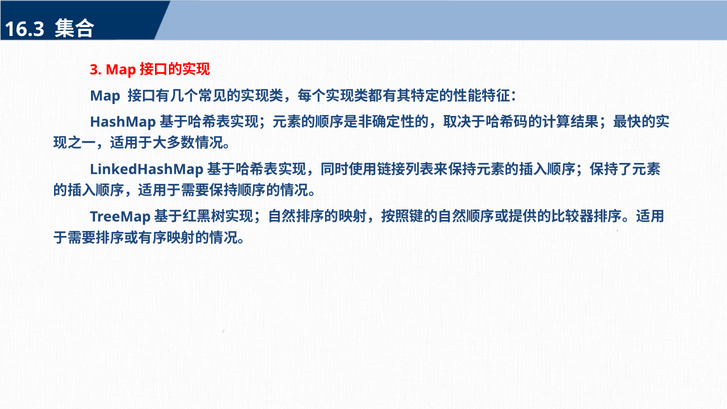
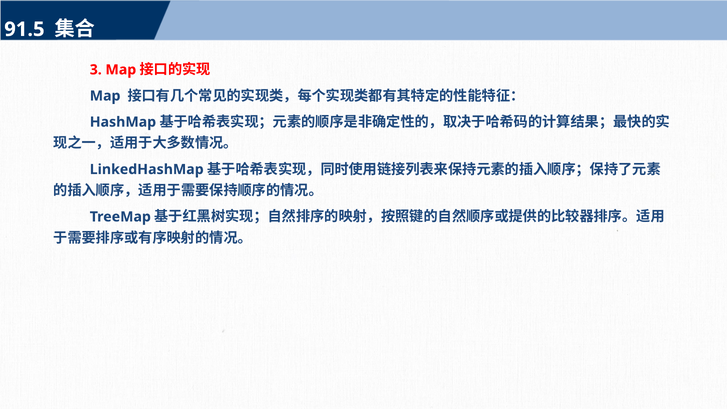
16.3: 16.3 -> 91.5 (24, 29)
